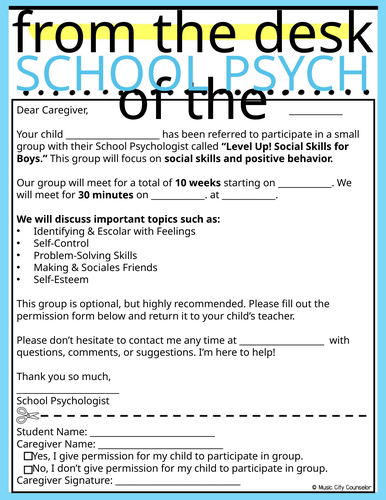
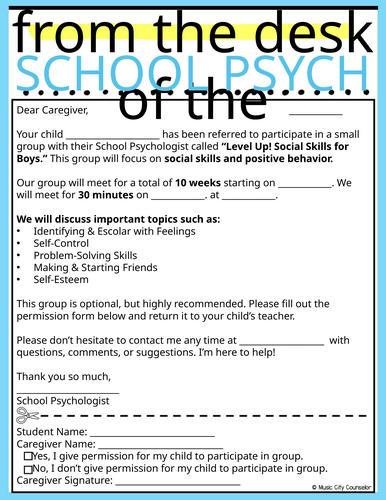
Sociales: Sociales -> Starting (101, 268)
